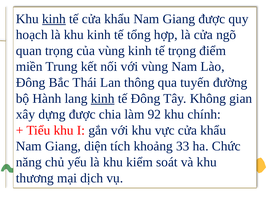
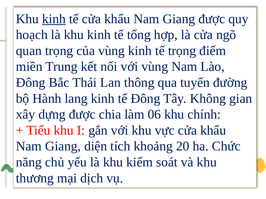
kinh underline: present -> none (103, 99)
92: 92 -> 06 (154, 115)
33: 33 -> 20 (183, 147)
